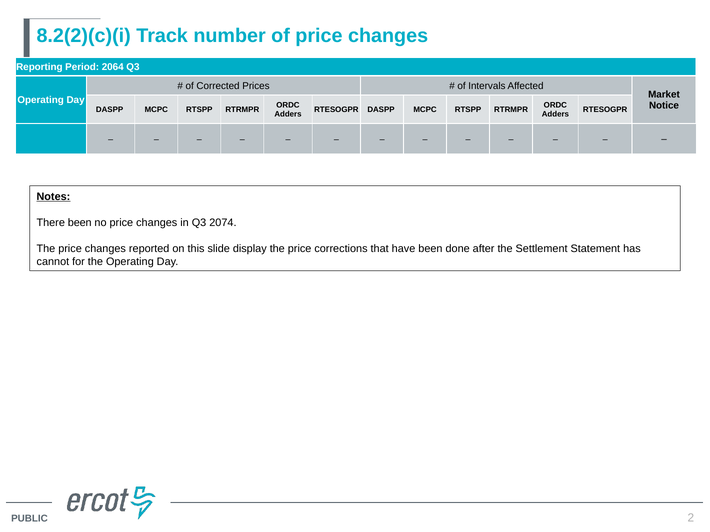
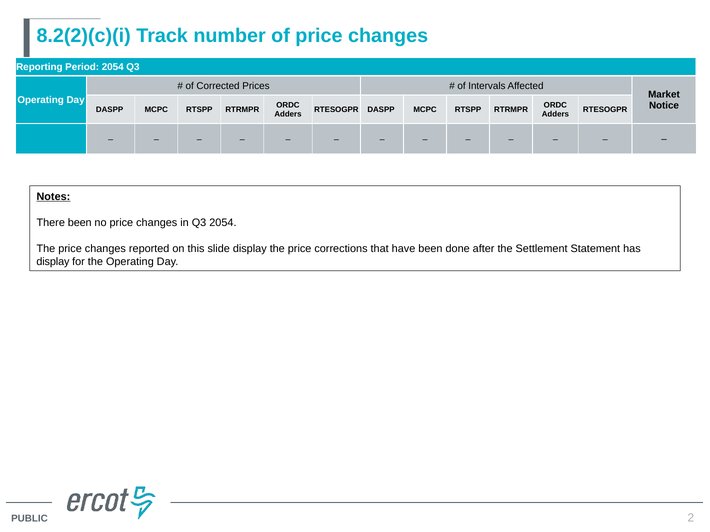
Period 2064: 2064 -> 2054 (113, 67)
Q3 2074: 2074 -> 2054 (223, 223)
cannot: cannot -> display (53, 262)
